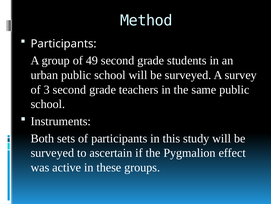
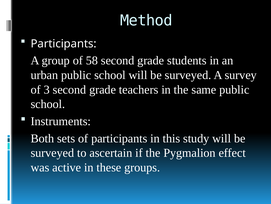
49: 49 -> 58 (92, 60)
